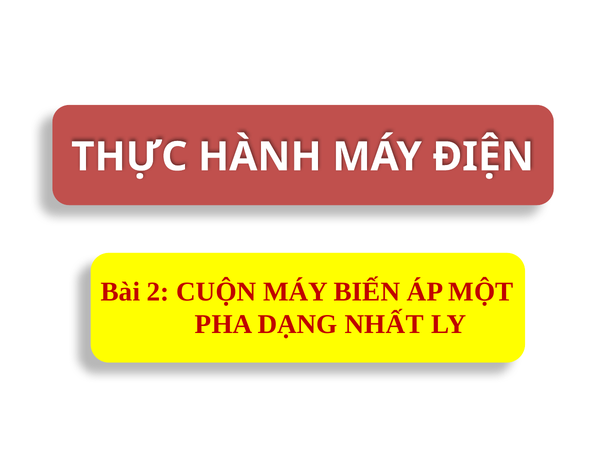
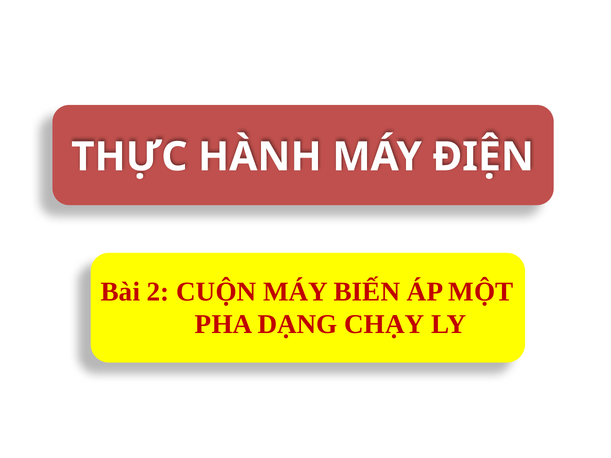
NHẤT: NHẤT -> CHẠY (384, 325)
